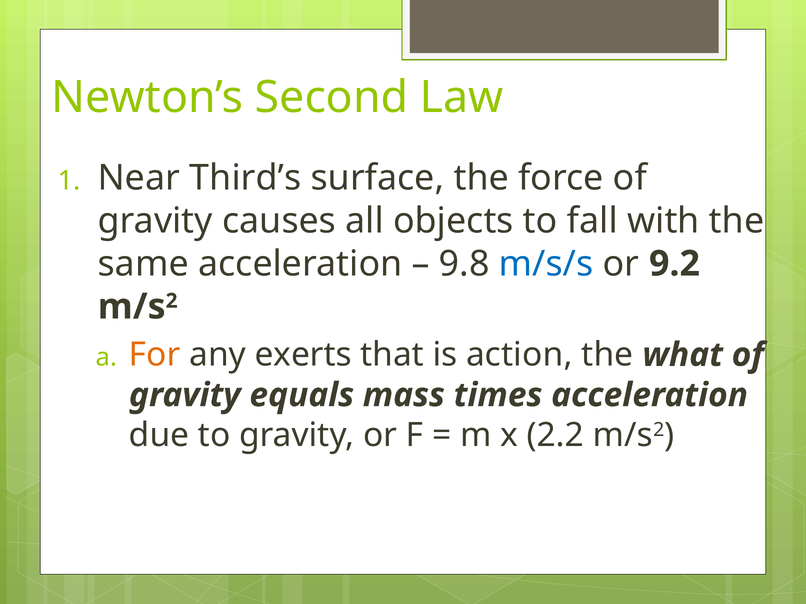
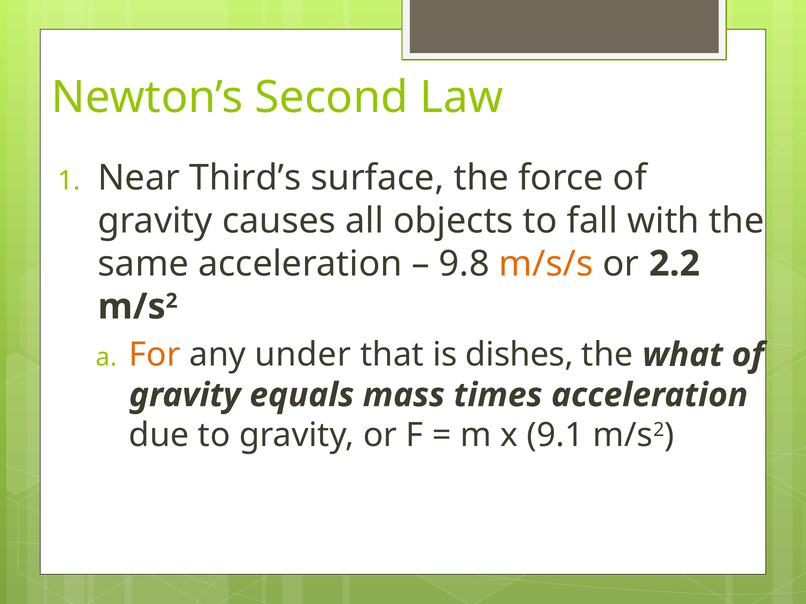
m/s/s colour: blue -> orange (546, 264)
9.2: 9.2 -> 2.2 (674, 264)
exerts: exerts -> under (303, 355)
action: action -> dishes (520, 355)
2.2: 2.2 -> 9.1 (555, 436)
